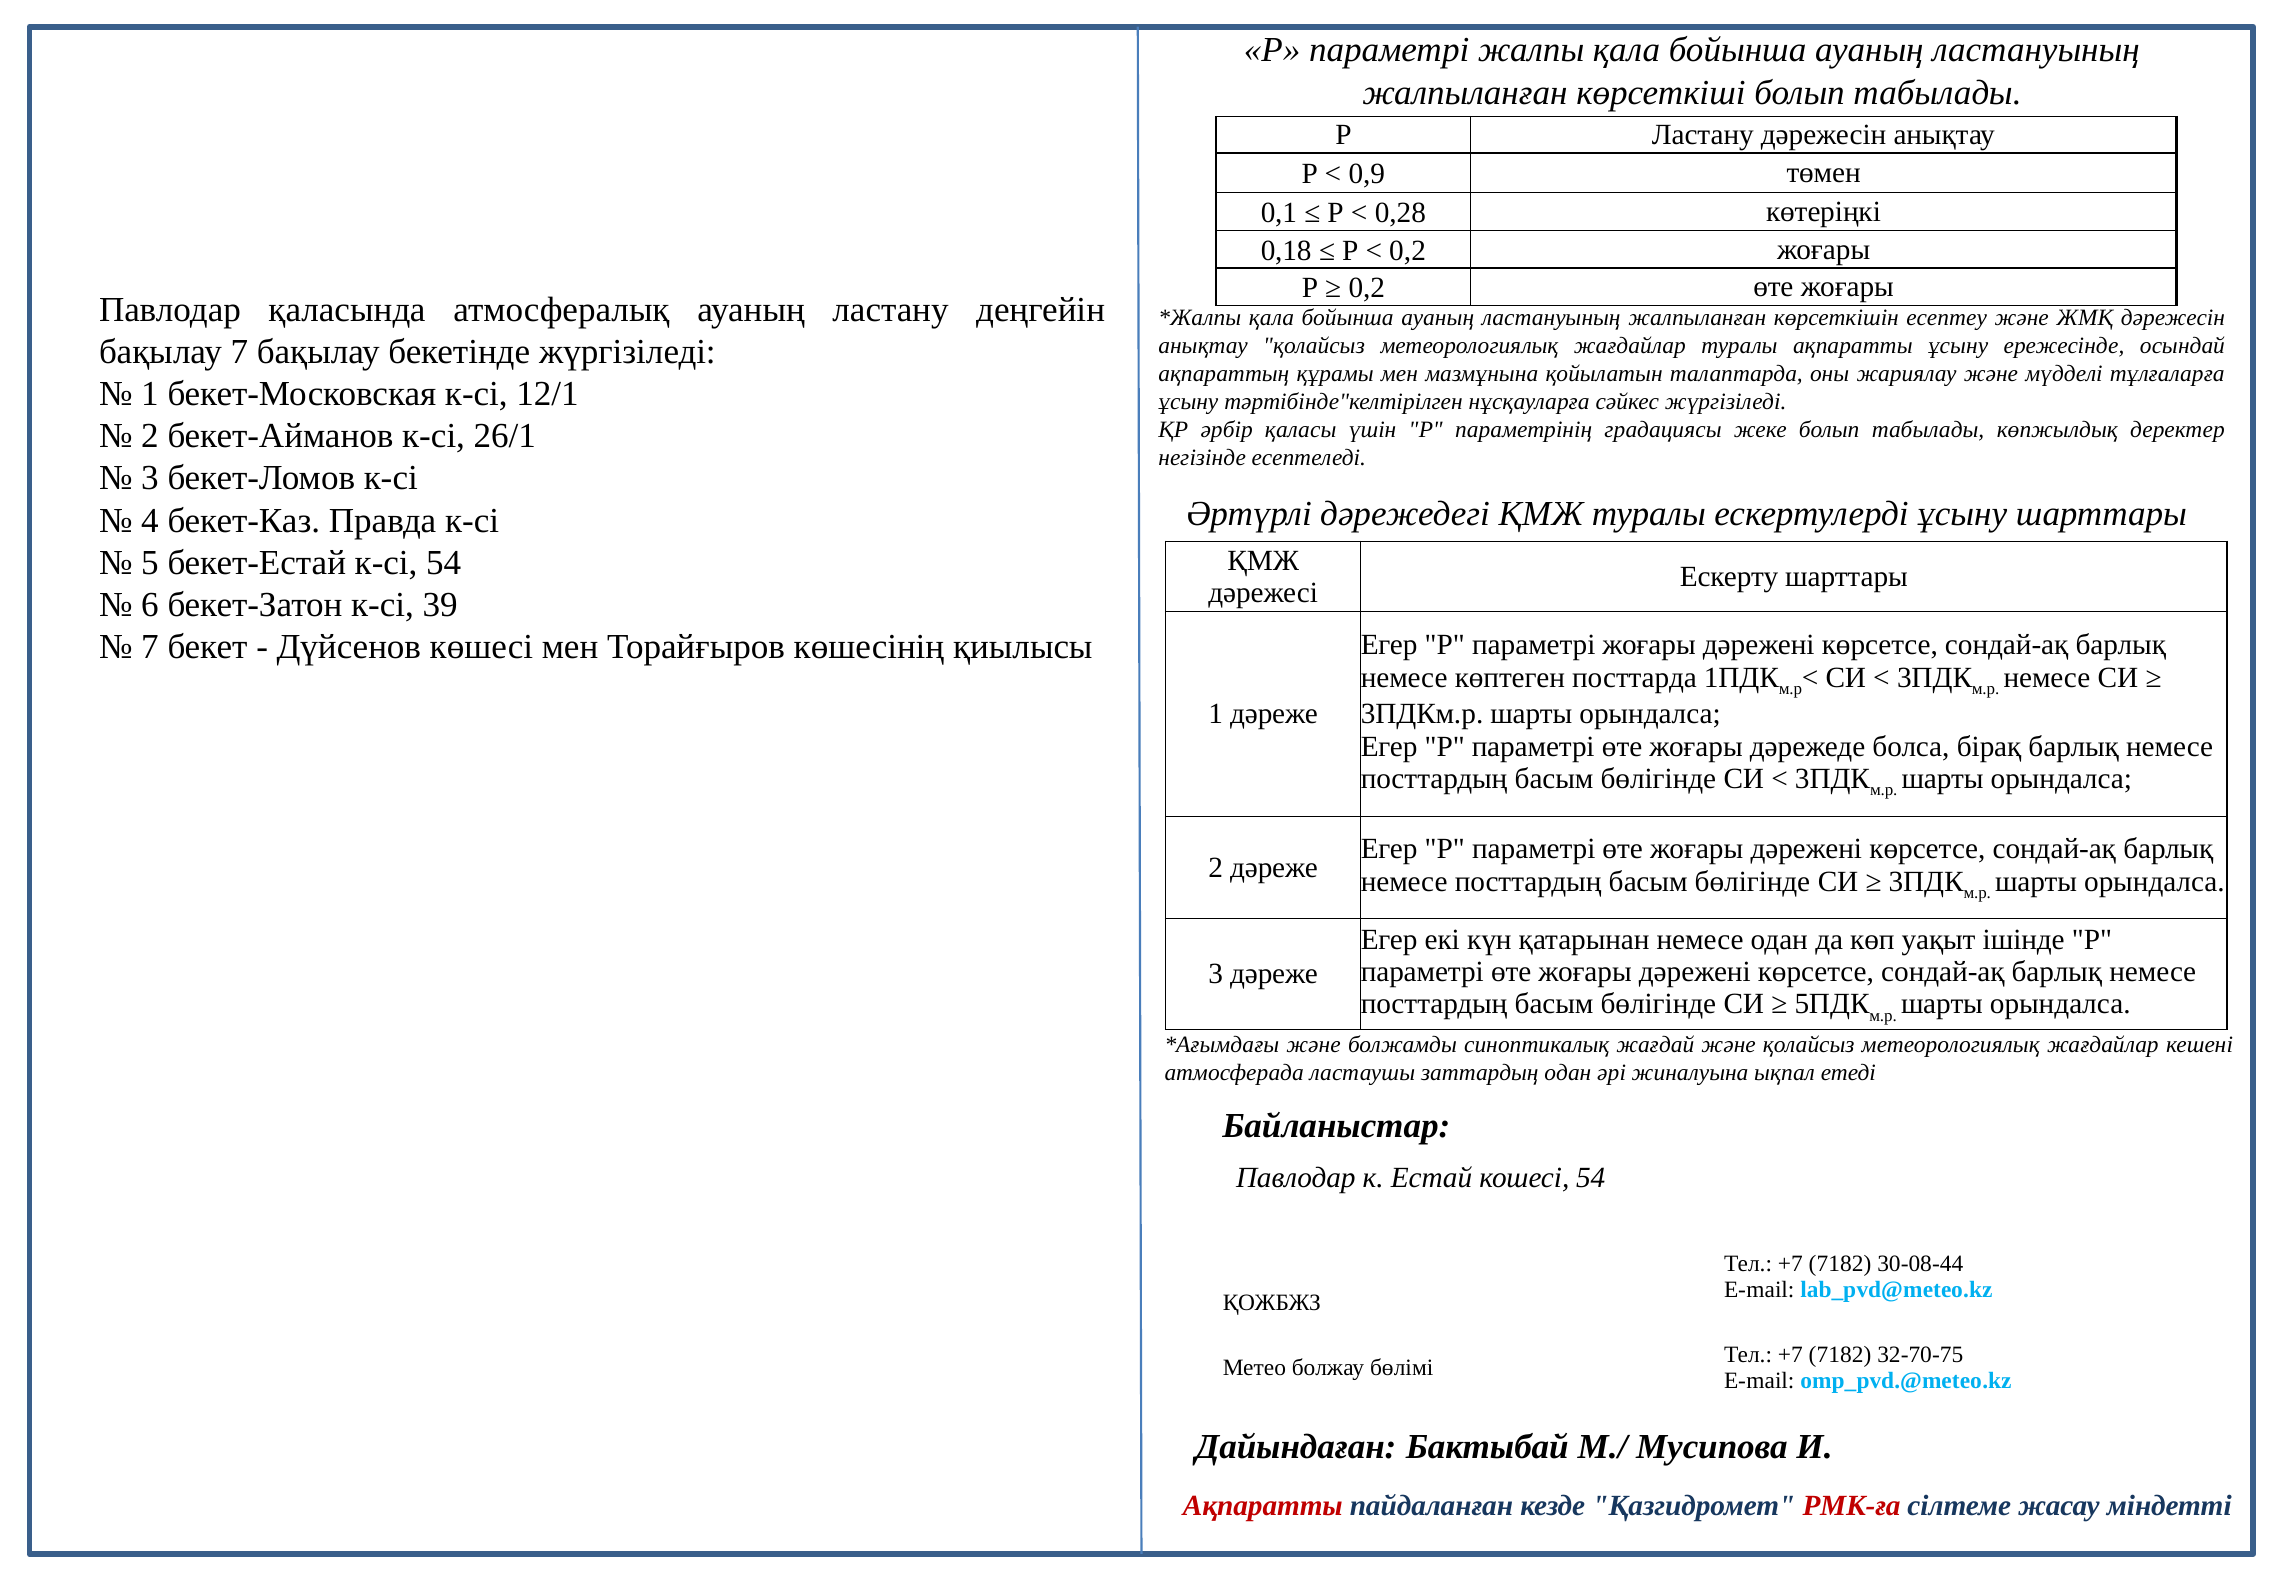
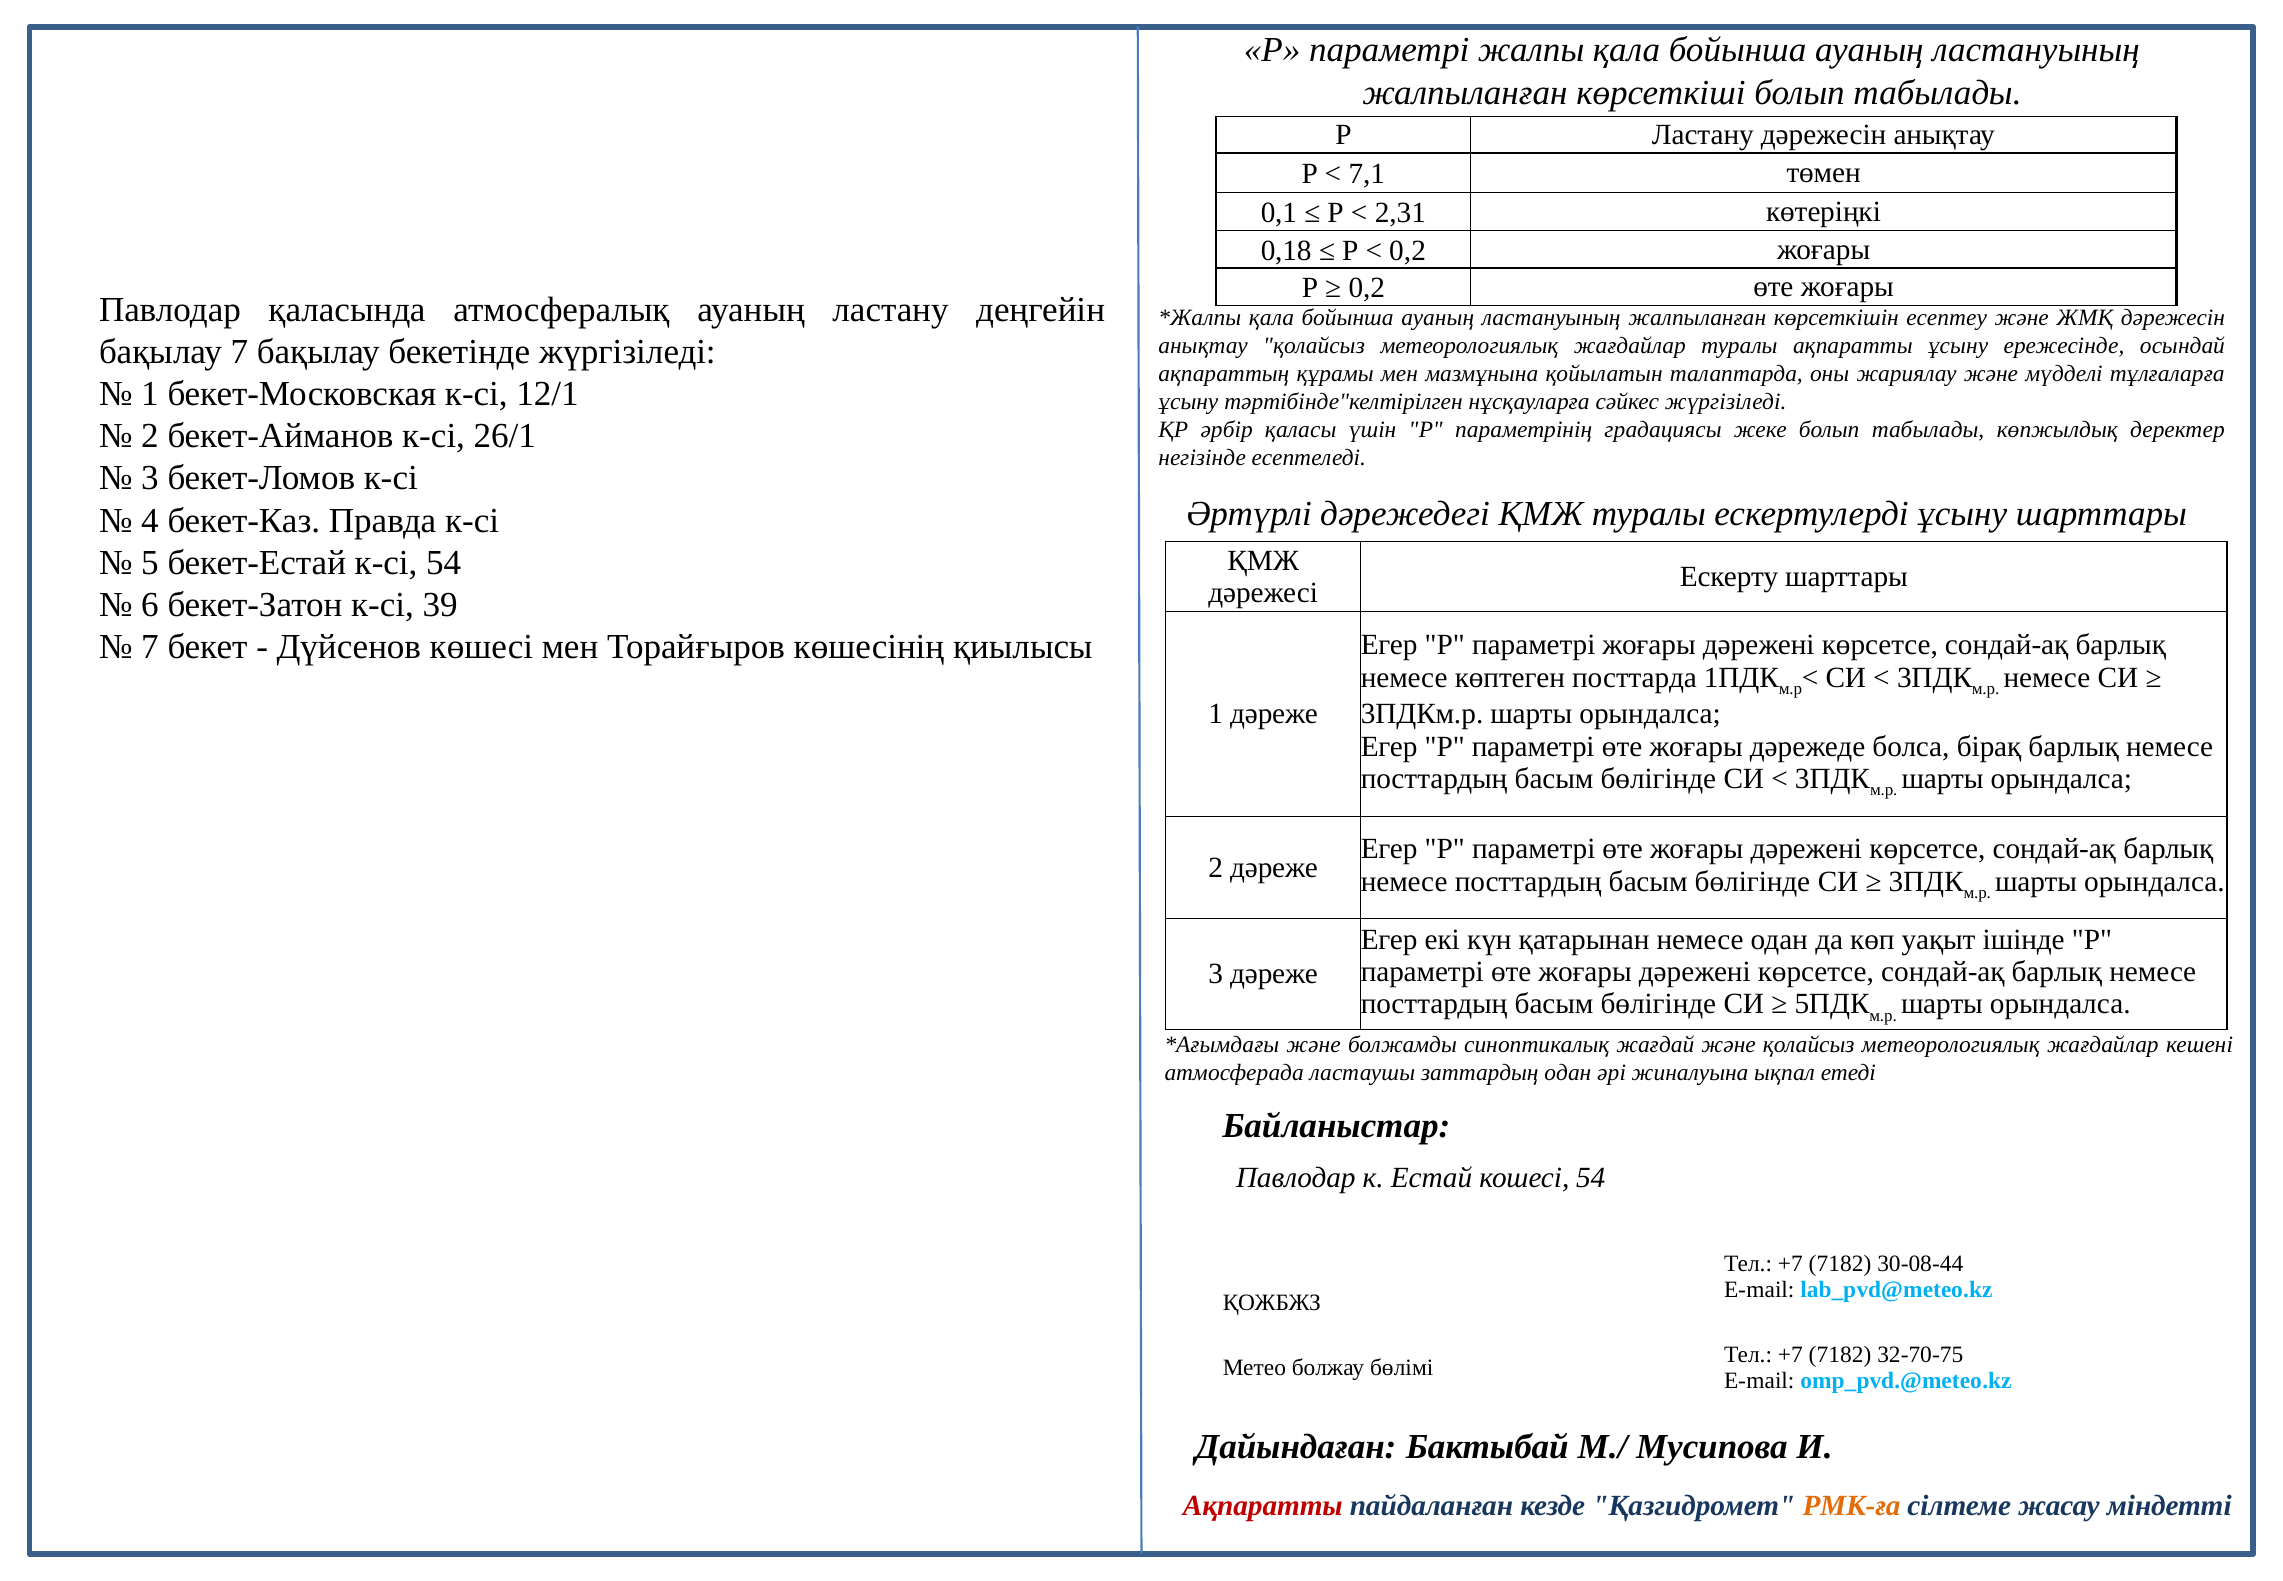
0,9: 0,9 -> 7,1 (1367, 174)
0,28: 0,28 -> 2,31 (1400, 213)
РМК-ға colour: red -> orange (1852, 1505)
